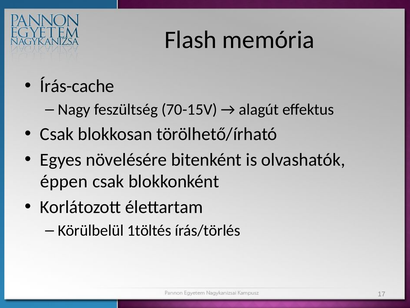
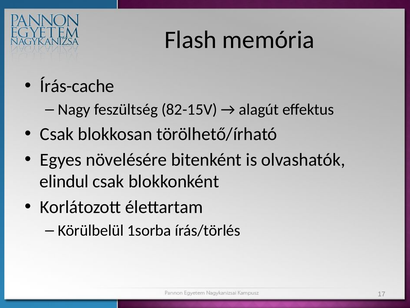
70-15V: 70-15V -> 82-15V (189, 110)
éppen: éppen -> elindul (64, 181)
1töltés: 1töltés -> 1sorba (149, 230)
